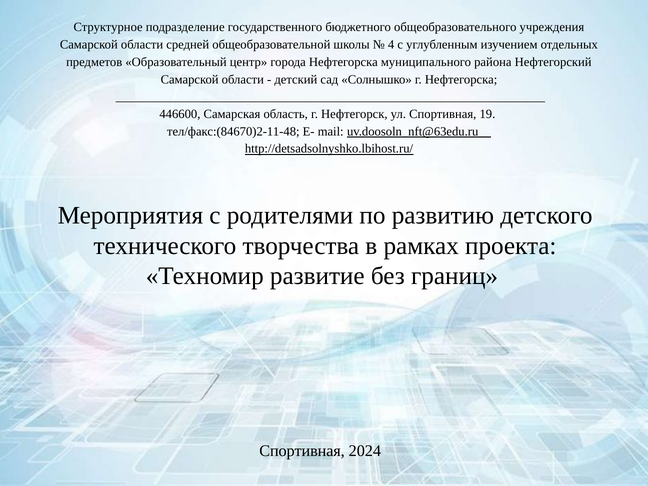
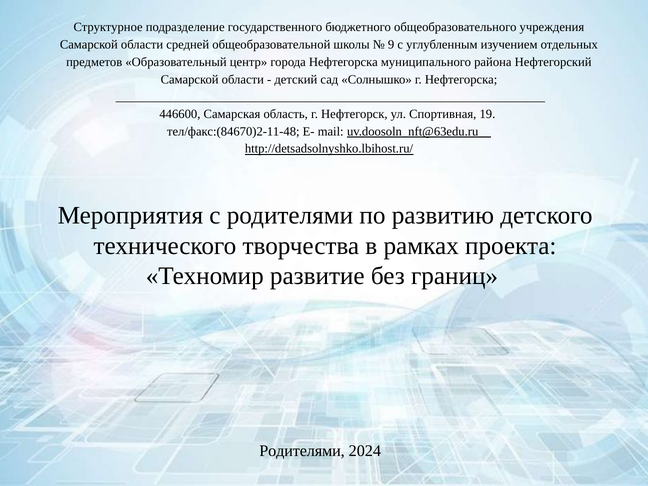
4: 4 -> 9 (391, 45)
Спортивная: Спортивная -> Родителями (302, 451)
